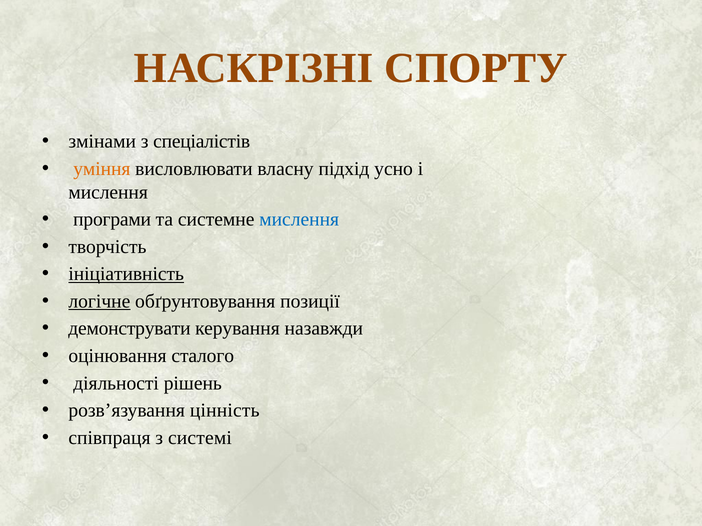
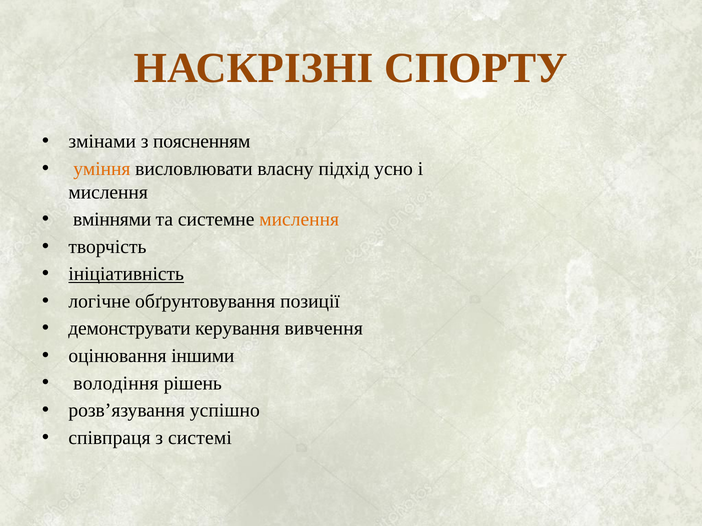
спеціалістів: спеціалістів -> поясненням (202, 142)
програми: програми -> вміннями (112, 220)
мислення colour: blue -> orange (299, 220)
логічне underline: present -> none (99, 302)
назавжди: назавжди -> вивчення (324, 329)
сталого: сталого -> іншими (203, 356)
діяльності: діяльності -> володіння (116, 383)
цінність: цінність -> успішно (225, 411)
